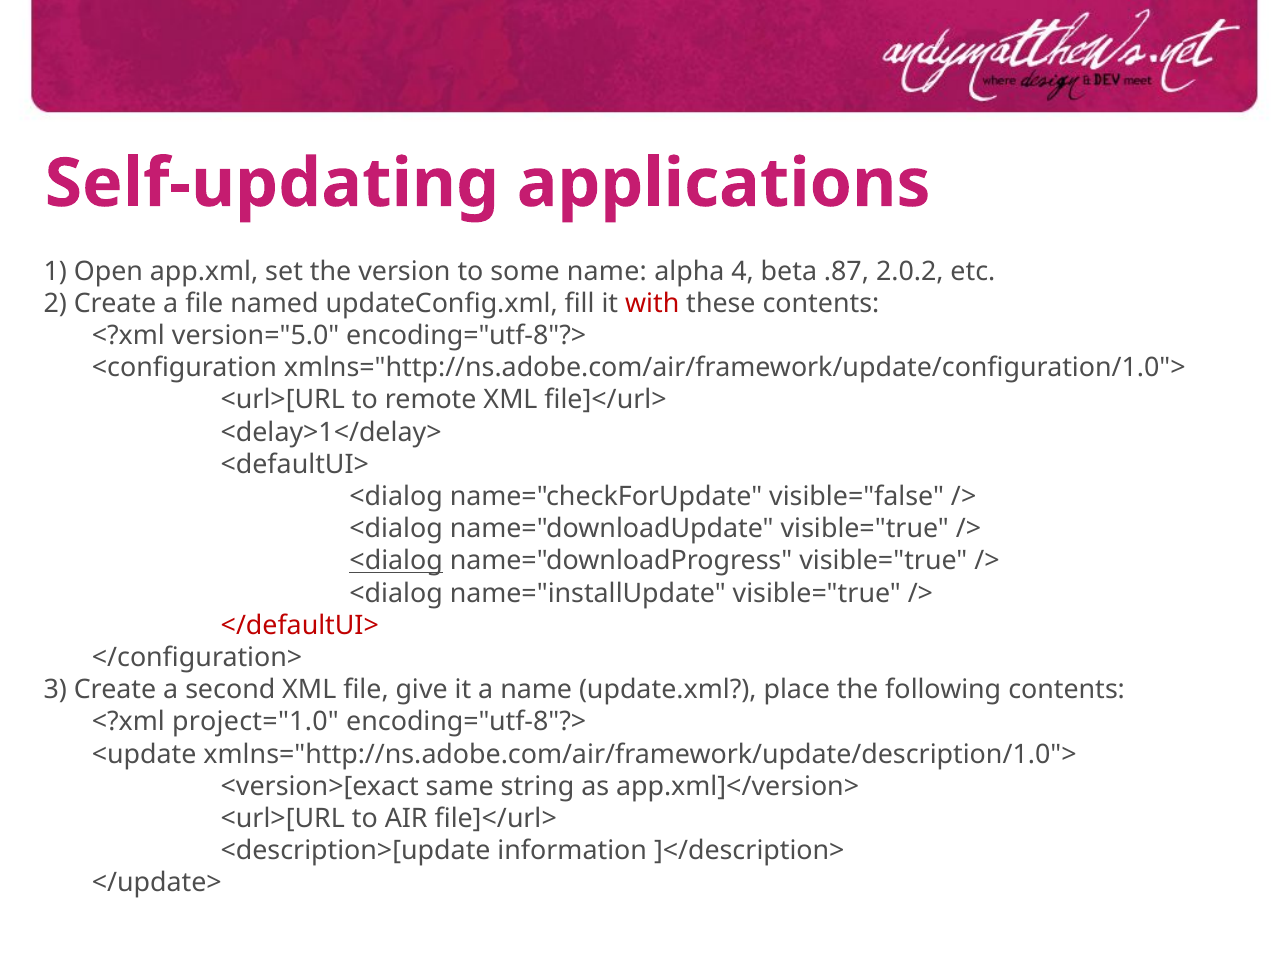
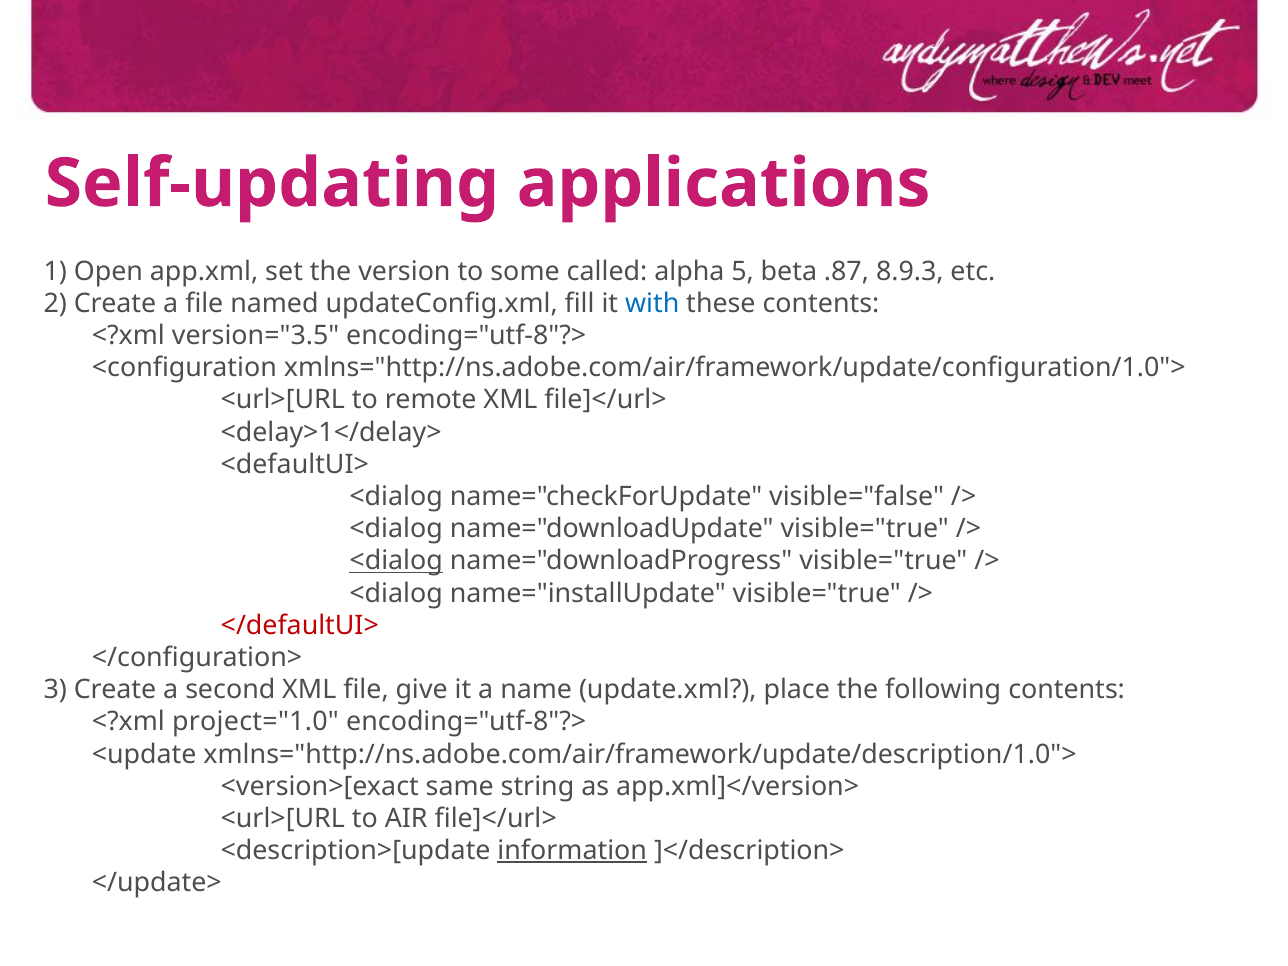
some name: name -> called (607, 271)
4: 4 -> 5 (743, 271)
2.0.2: 2.0.2 -> 8.9.3 (910, 271)
with colour: red -> blue (652, 303)
version="5.0: version="5.0 -> version="3.5 (256, 336)
information underline: none -> present (572, 851)
